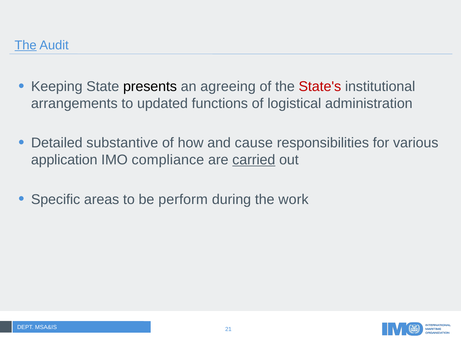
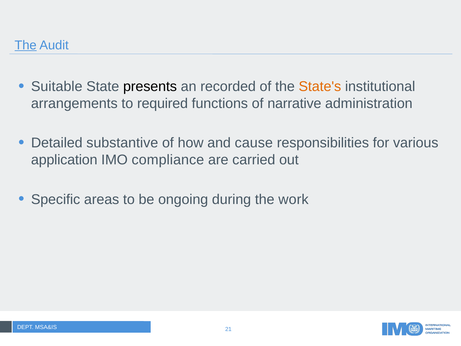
Keeping: Keeping -> Suitable (57, 87)
agreeing: agreeing -> recorded (228, 87)
State's colour: red -> orange (320, 87)
updated: updated -> required (163, 103)
logistical: logistical -> narrative (294, 103)
carried underline: present -> none (254, 160)
perform: perform -> ongoing (183, 199)
